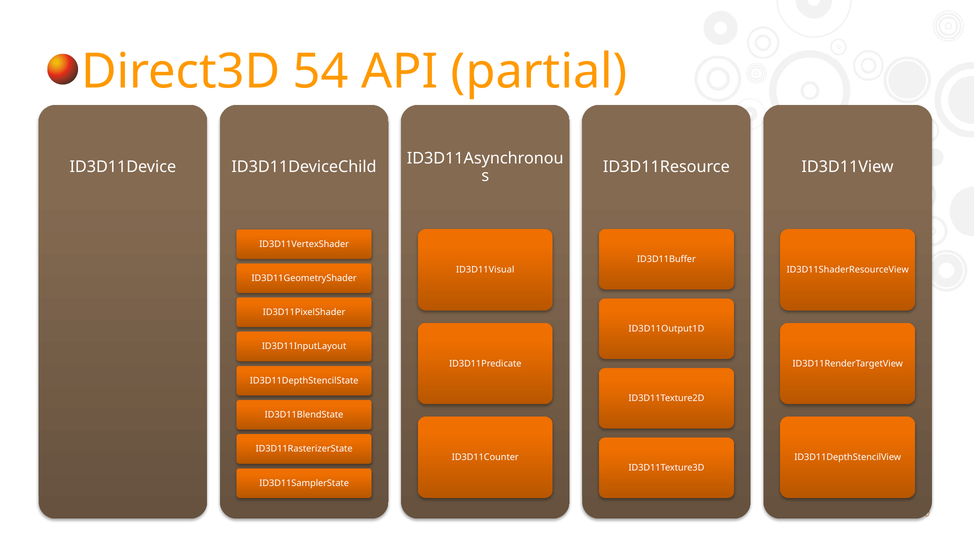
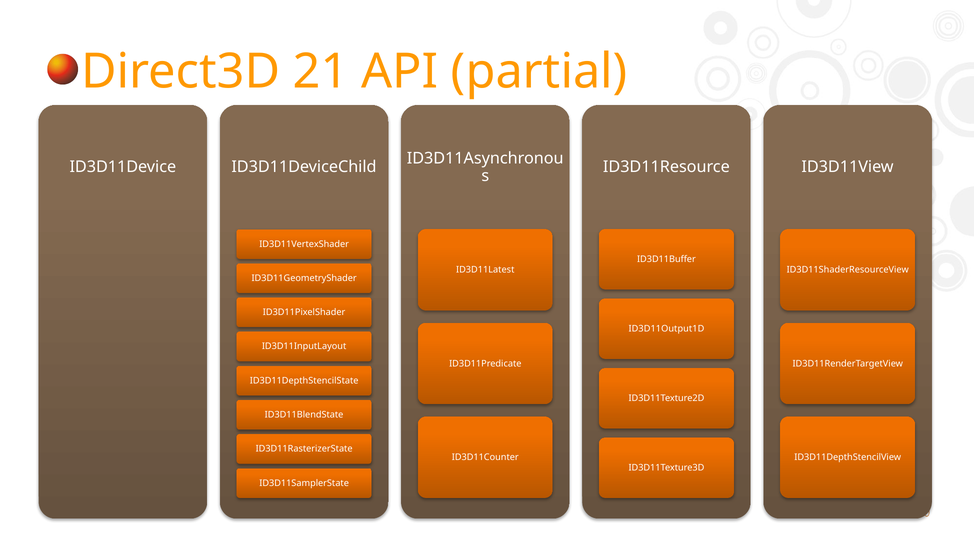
54: 54 -> 21 (321, 72)
ID3D11Visual: ID3D11Visual -> ID3D11Latest (485, 270)
